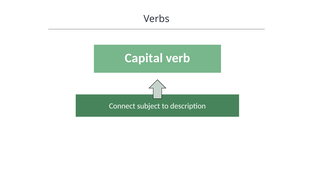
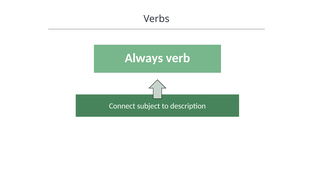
Capital: Capital -> Always (144, 58)
